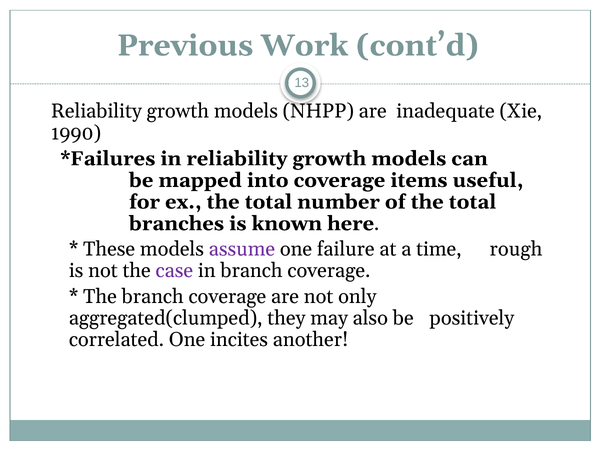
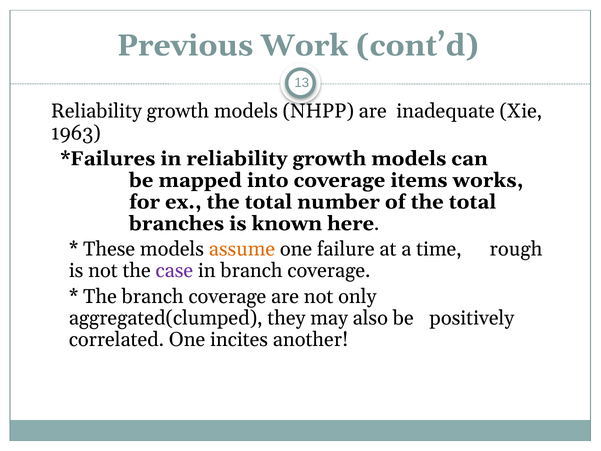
1990: 1990 -> 1963 (76, 133)
useful: useful -> works (488, 180)
assume colour: purple -> orange (242, 249)
